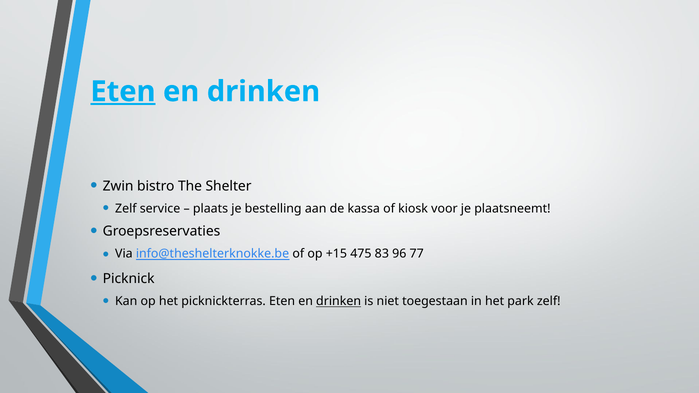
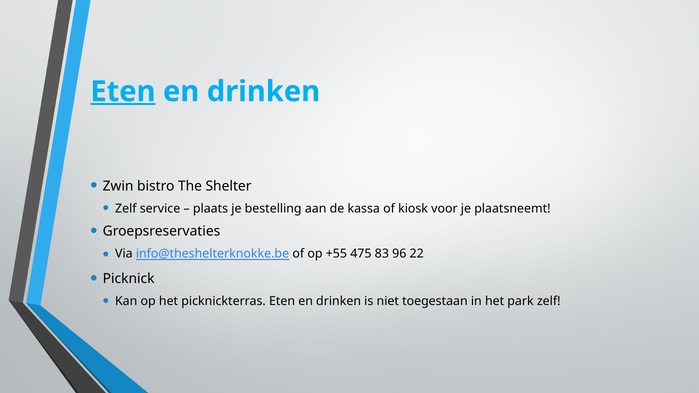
+15: +15 -> +55 (336, 254)
77: 77 -> 22 (417, 254)
drinken underline: present -> none (339, 302)
